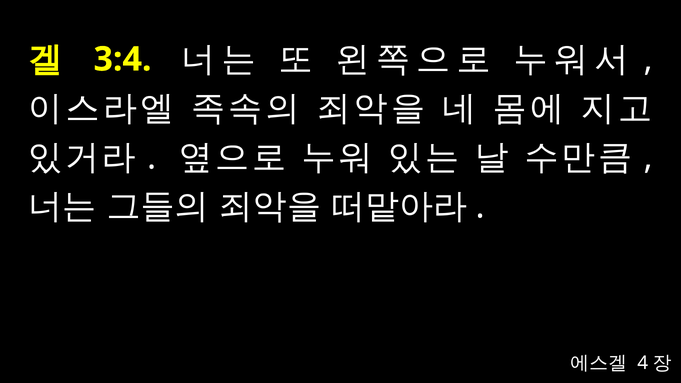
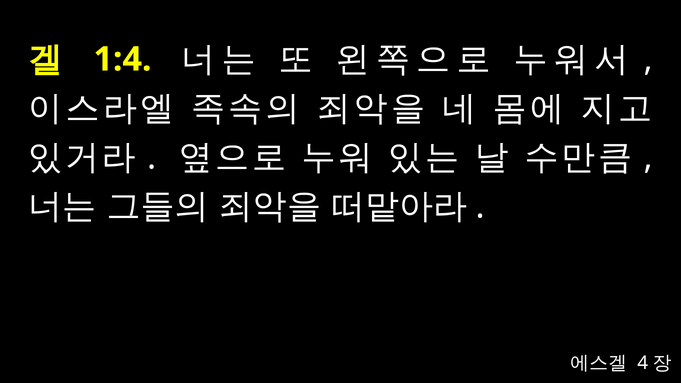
3:4: 3:4 -> 1:4 (122, 59)
